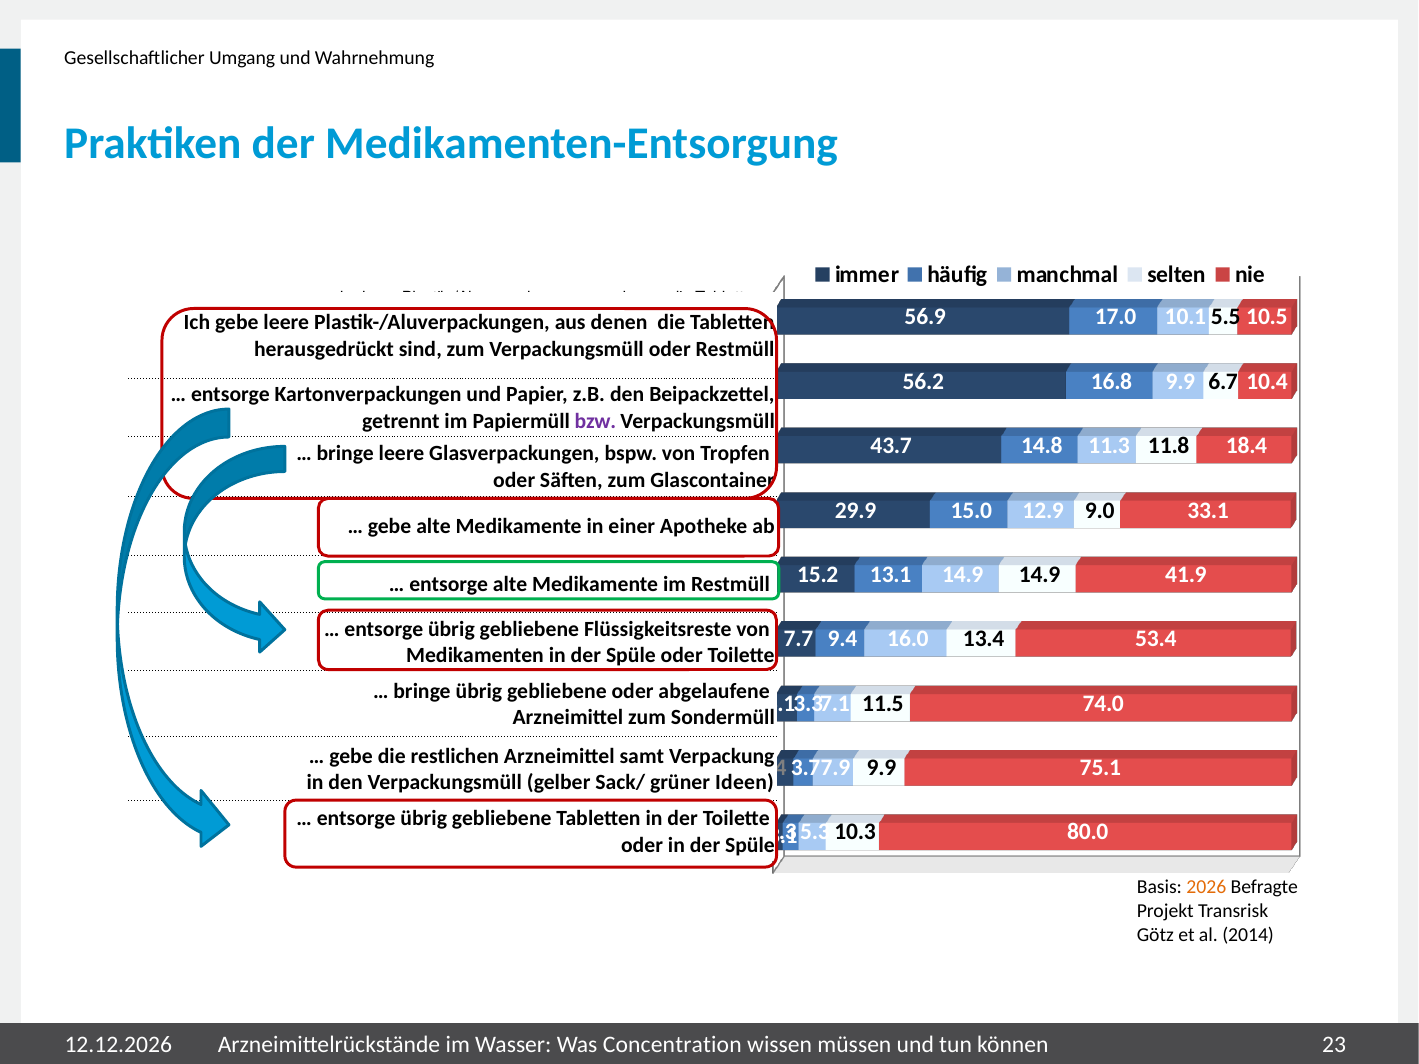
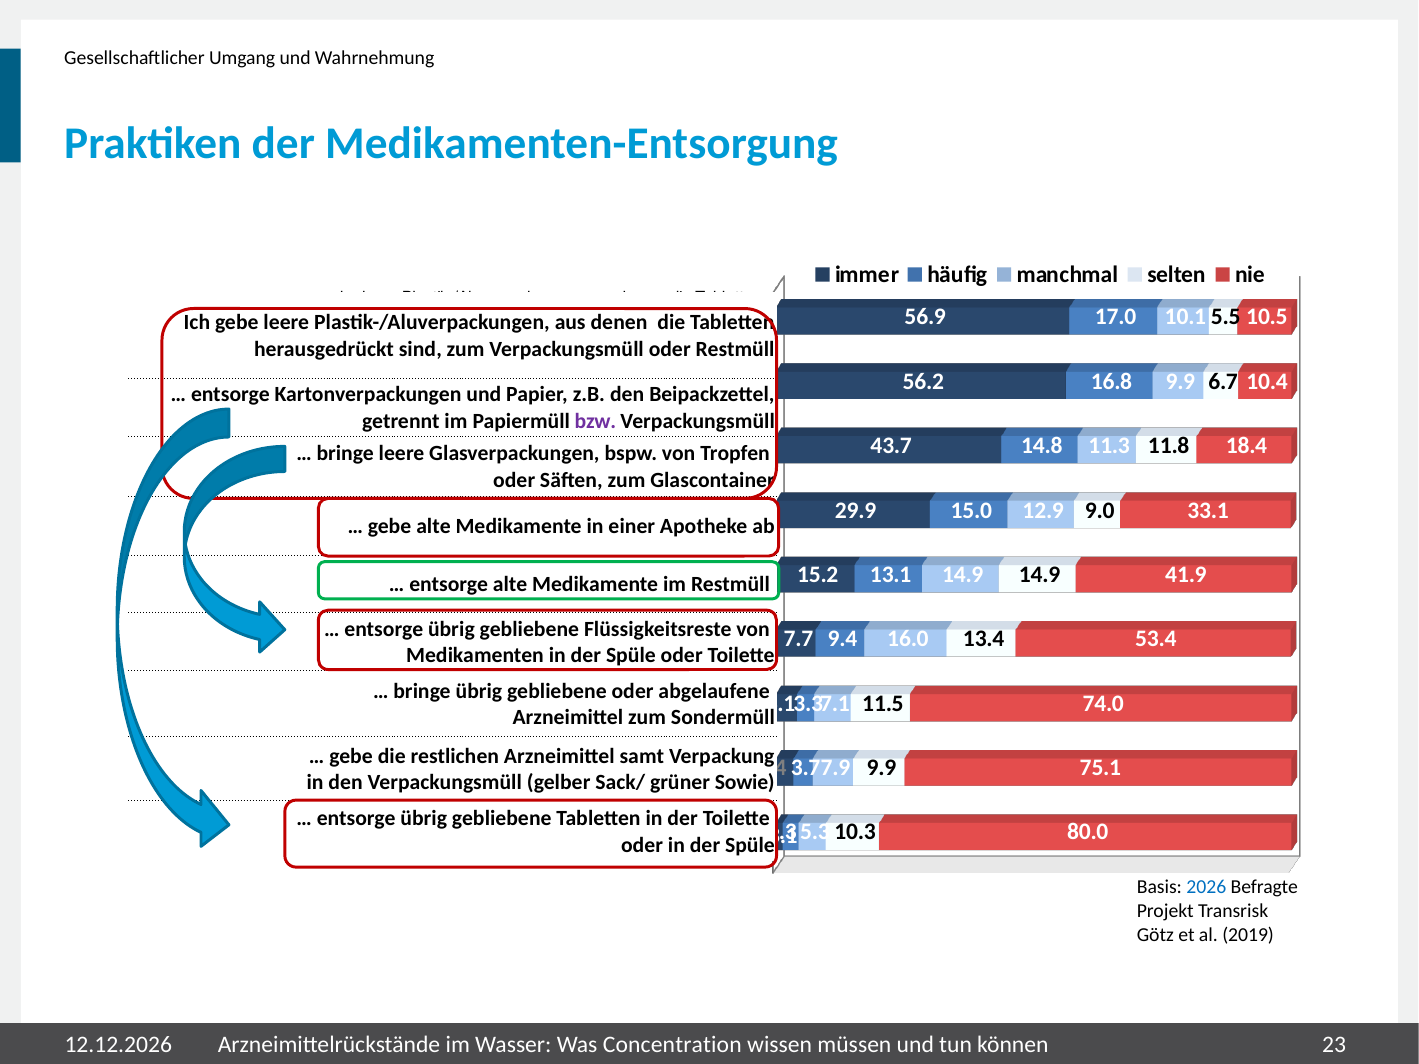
Ideen: Ideen -> Sowie (745, 783)
2026 colour: orange -> blue (1206, 888)
2014: 2014 -> 2019 (1248, 935)
